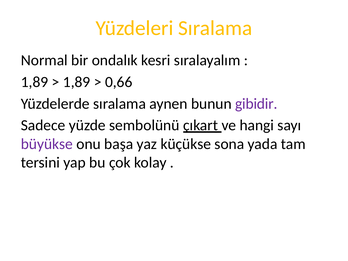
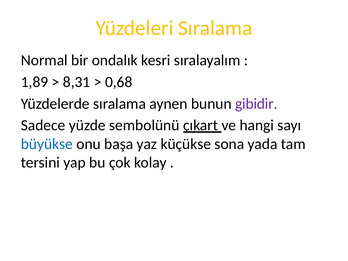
1,89: 1,89 -> 8,31 (77, 82)
0,66: 0,66 -> 0,68 (119, 82)
büyükse colour: purple -> blue (47, 144)
